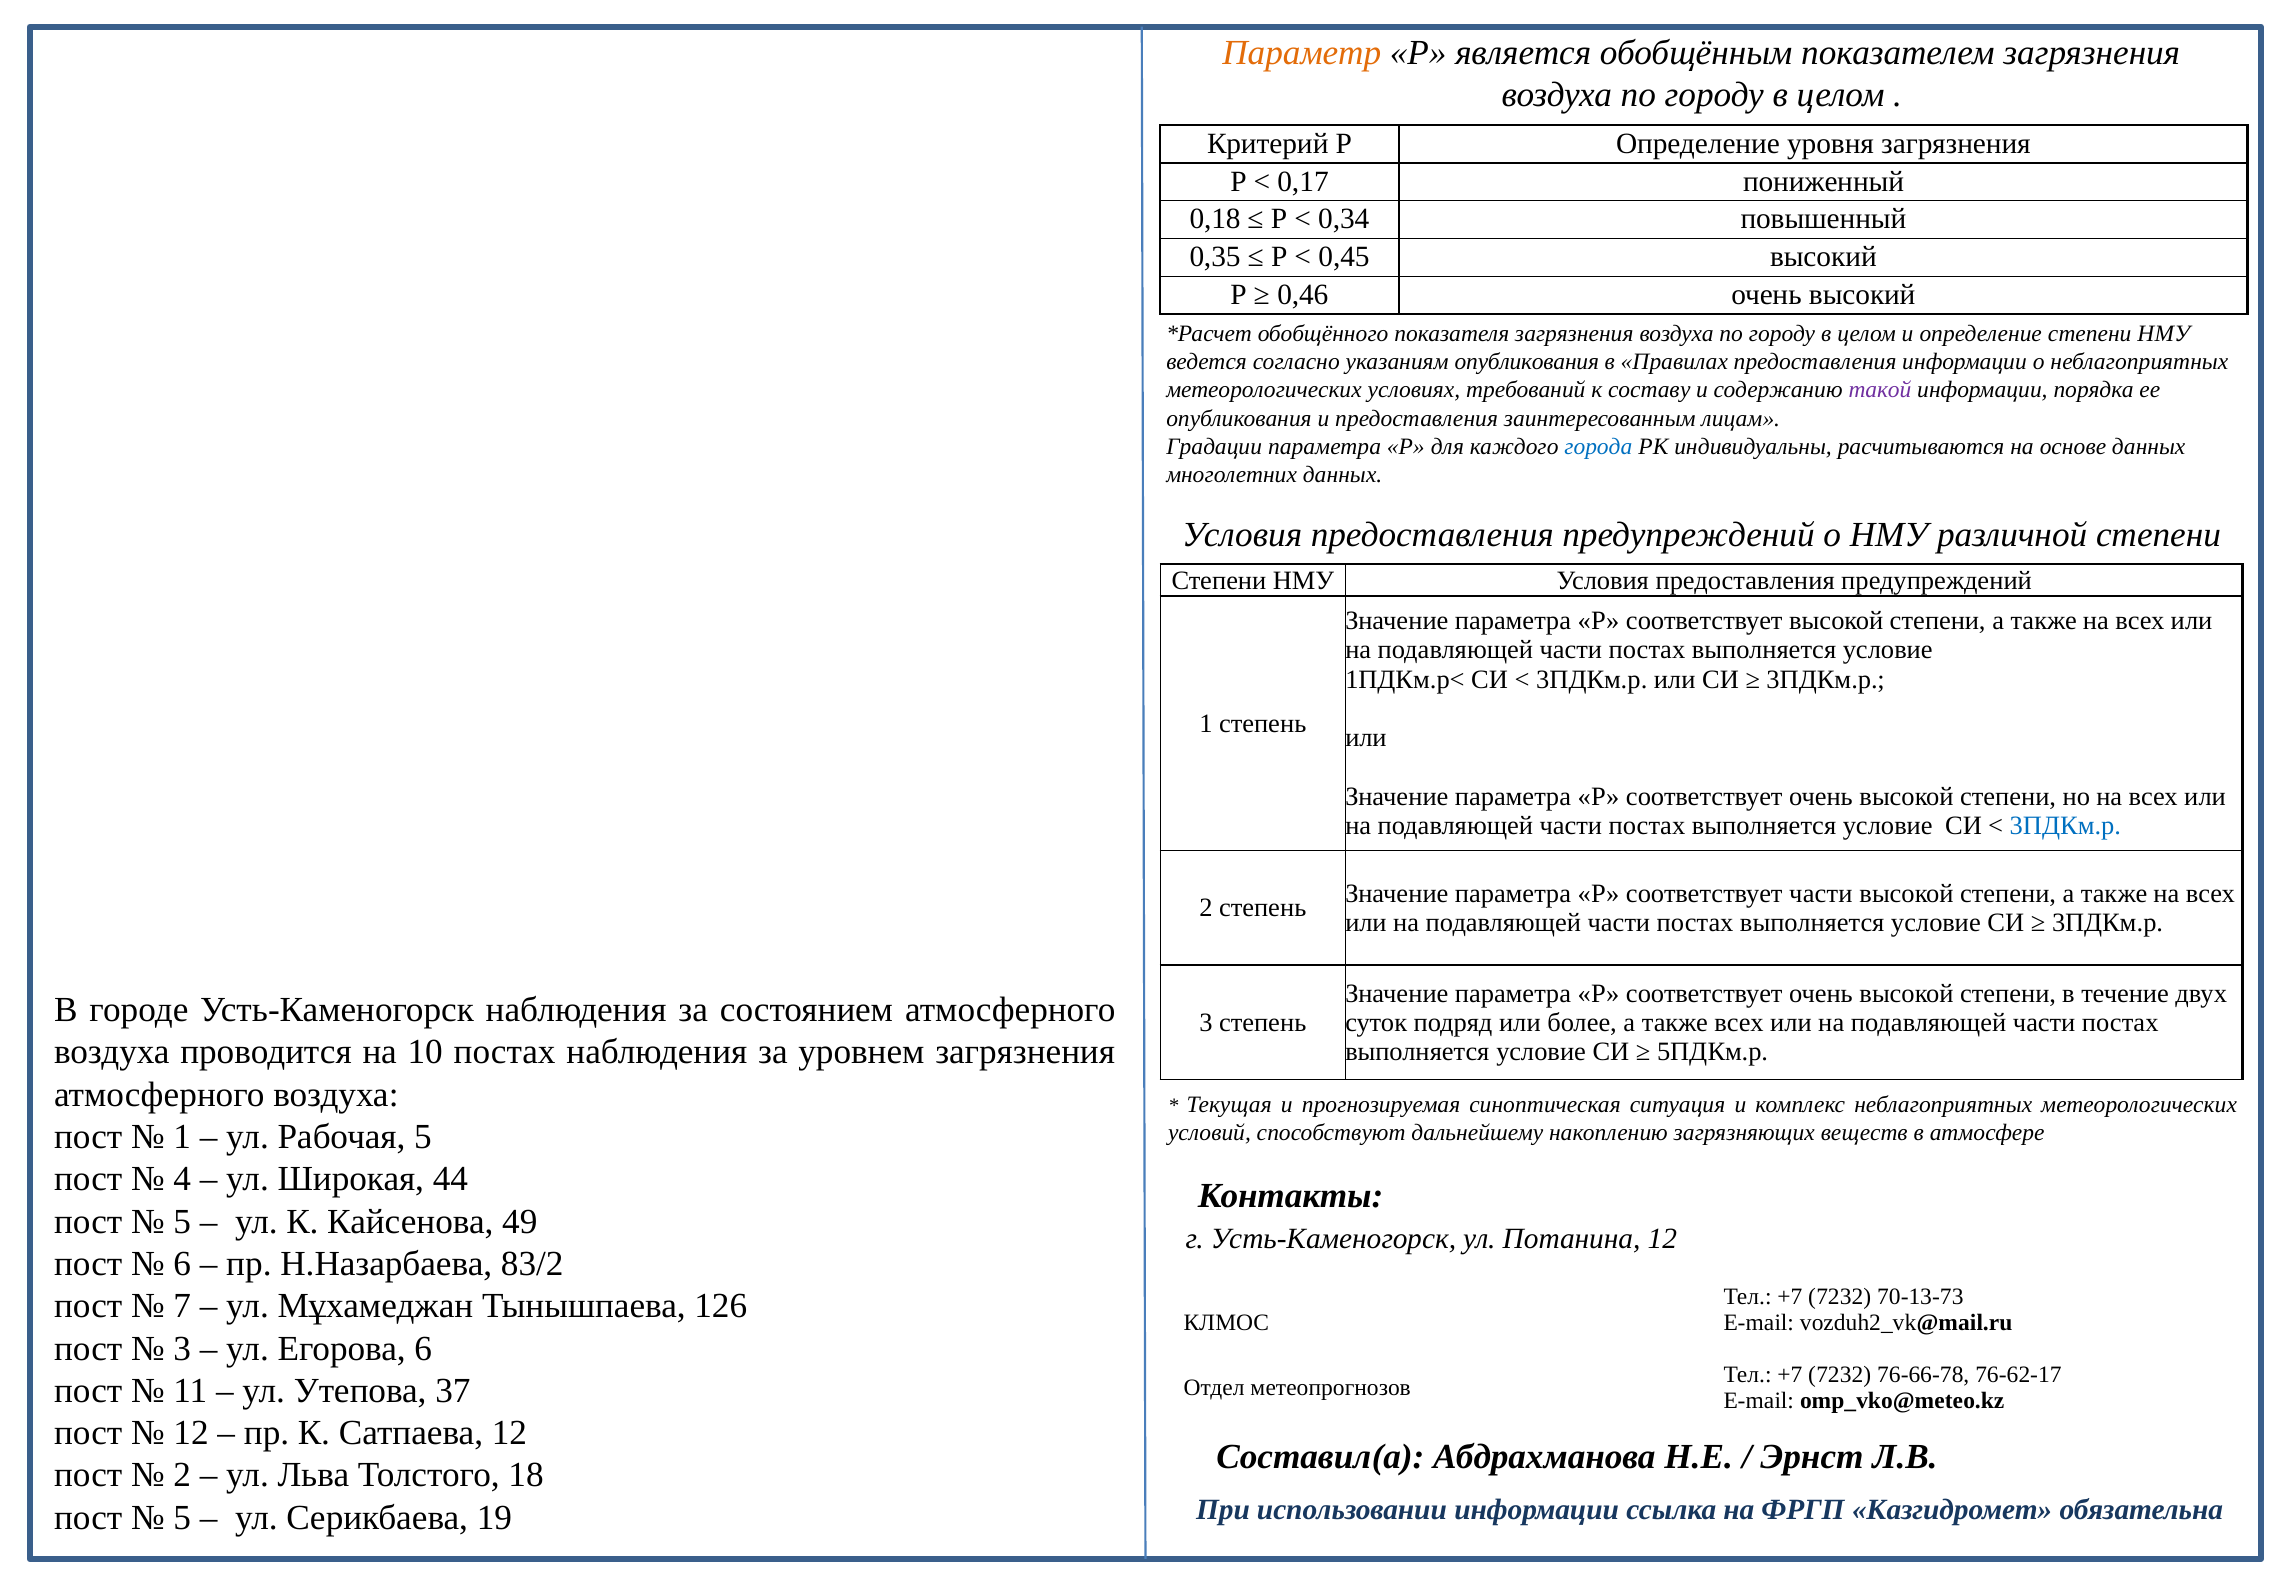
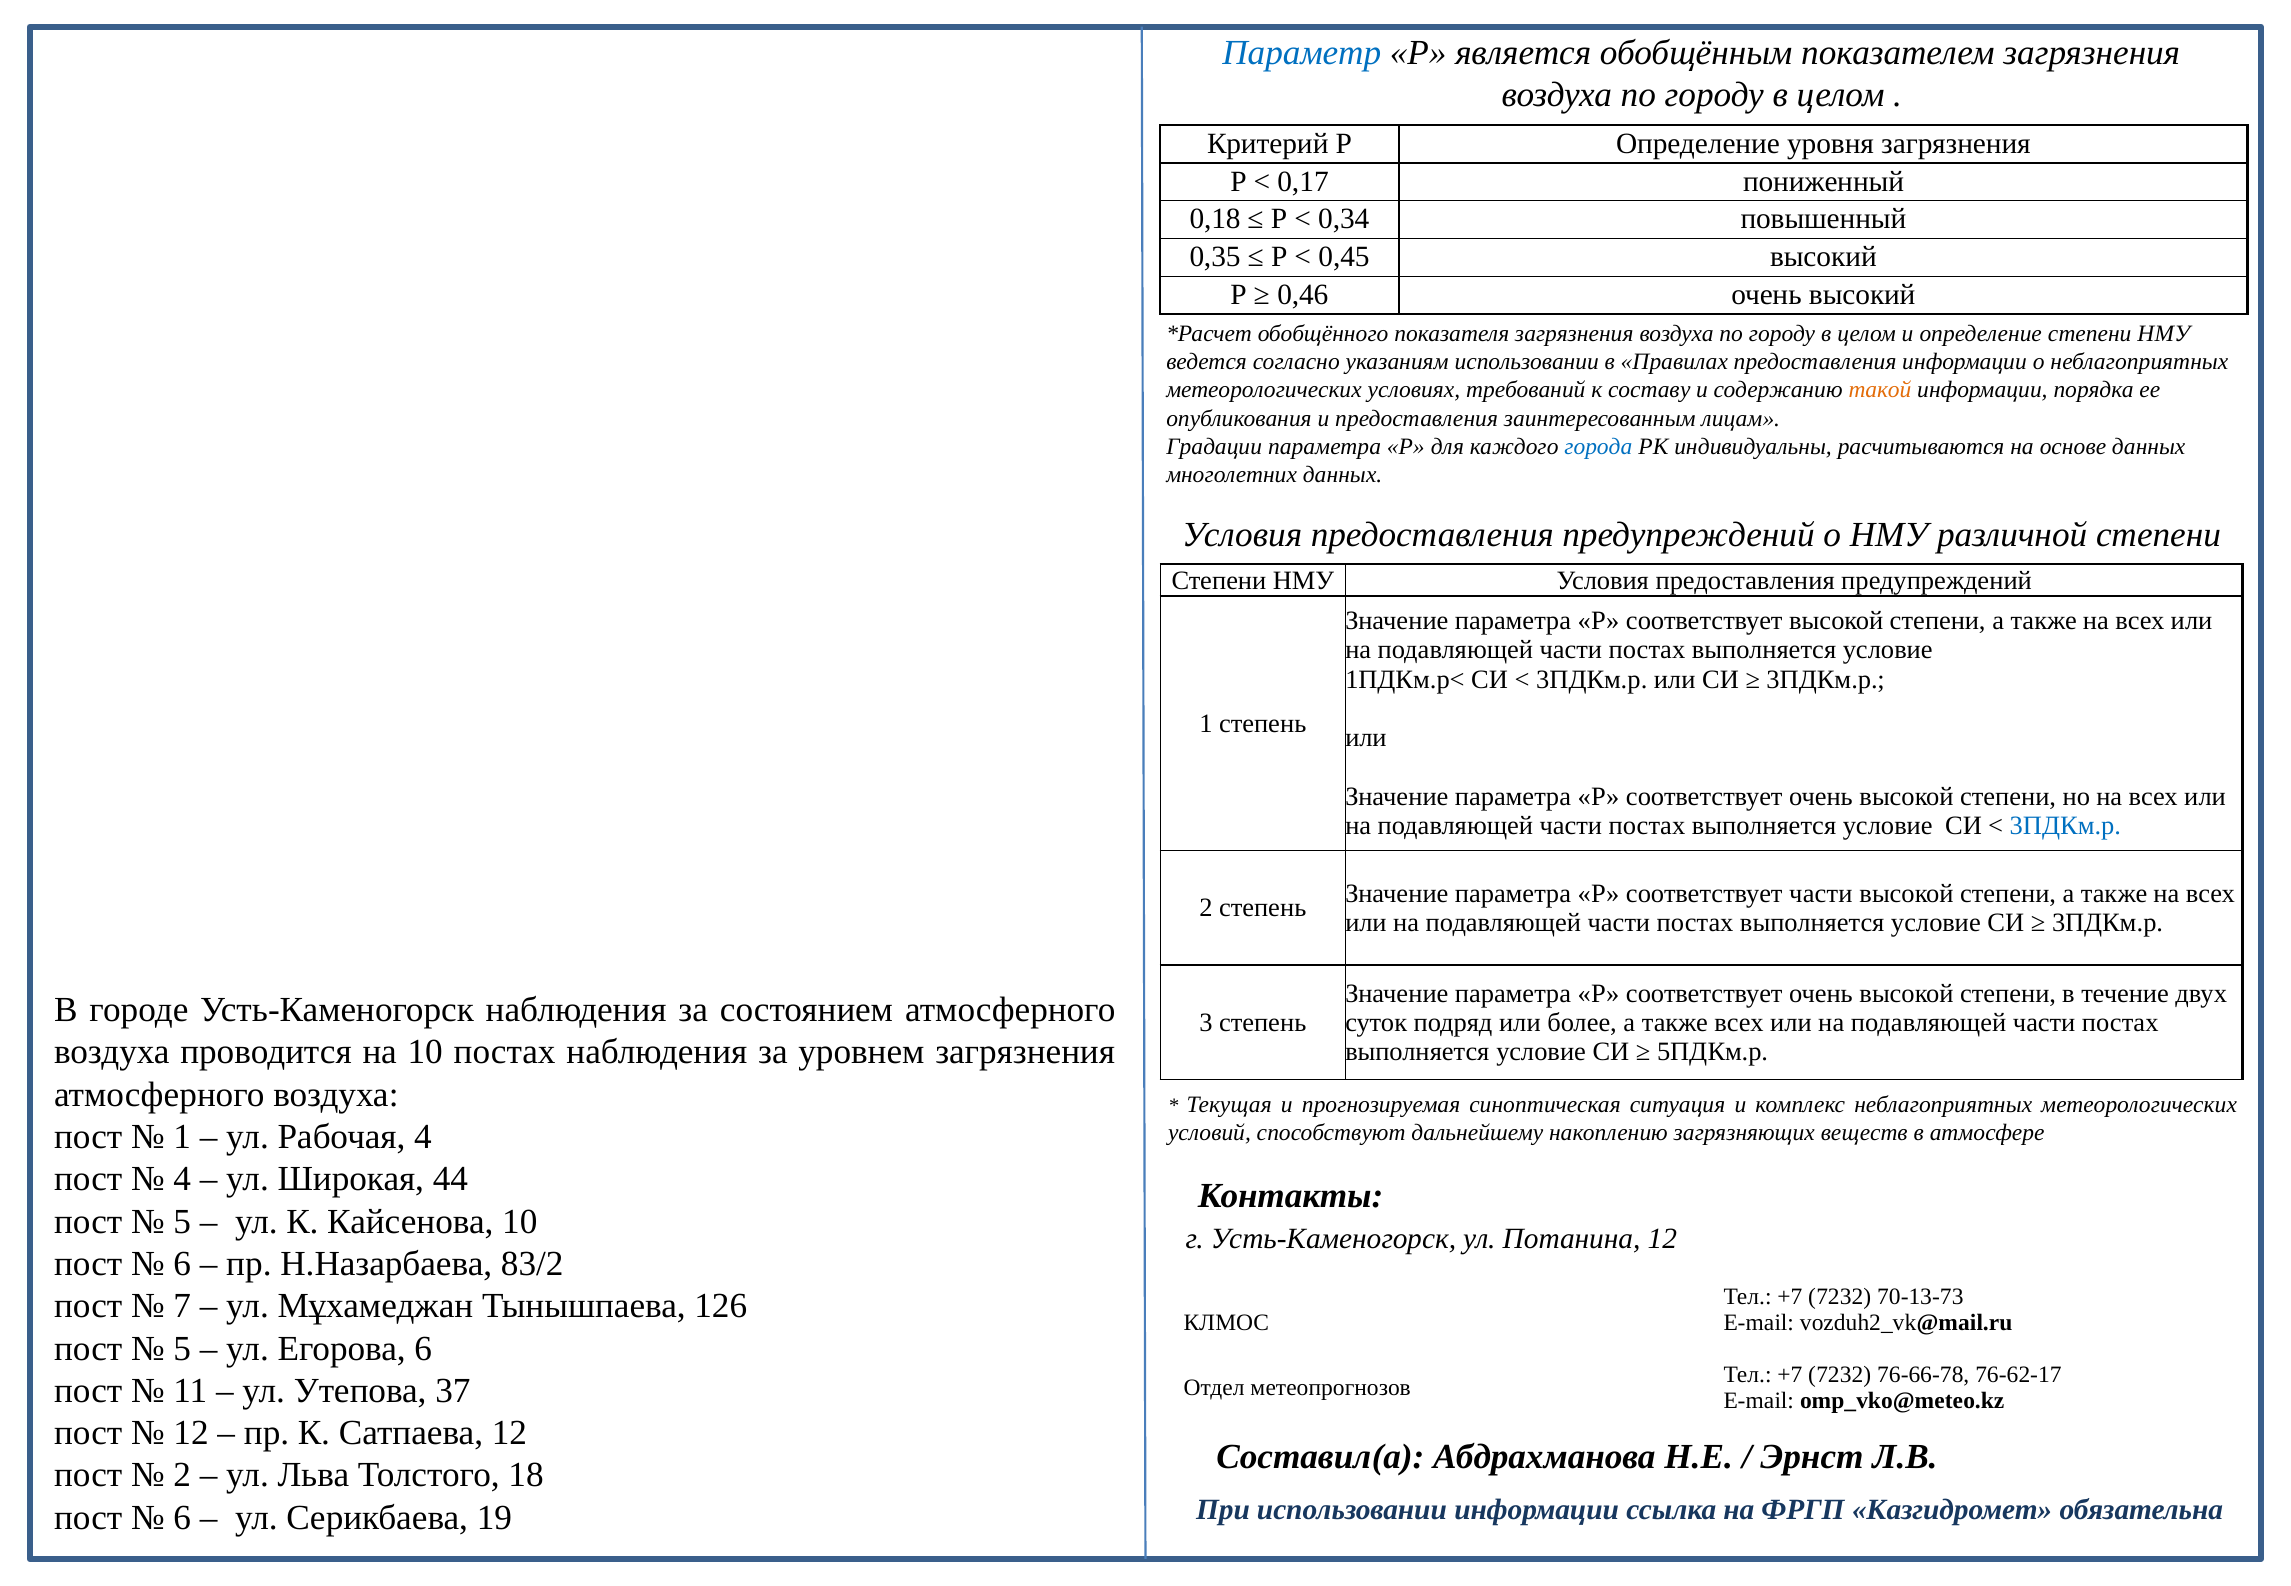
Параметр colour: orange -> blue (1302, 52)
указаниям опубликования: опубликования -> использовании (1527, 362)
такой colour: purple -> orange (1880, 390)
Рабочая 5: 5 -> 4 (423, 1137)
Кайсенова 49: 49 -> 10 (520, 1222)
3: 3 -> 5 (182, 1348)
5: 5 -> 6 (182, 1518)
